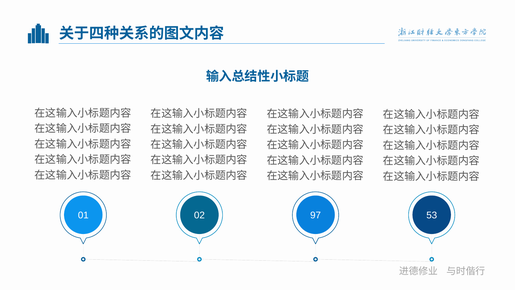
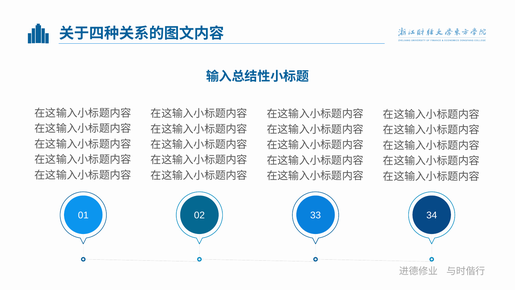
97: 97 -> 33 (316, 215)
53: 53 -> 34 (432, 215)
